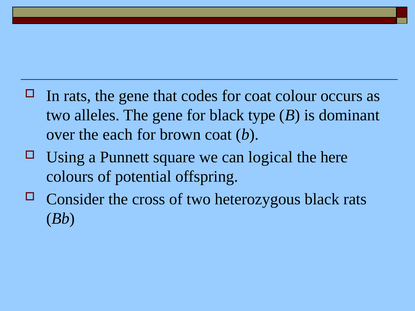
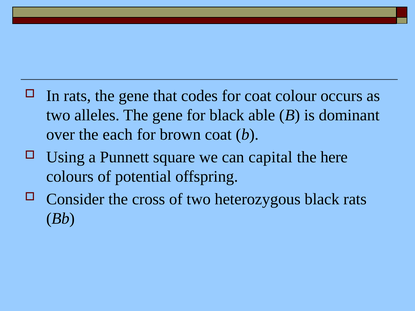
type: type -> able (262, 115)
logical: logical -> capital (270, 157)
